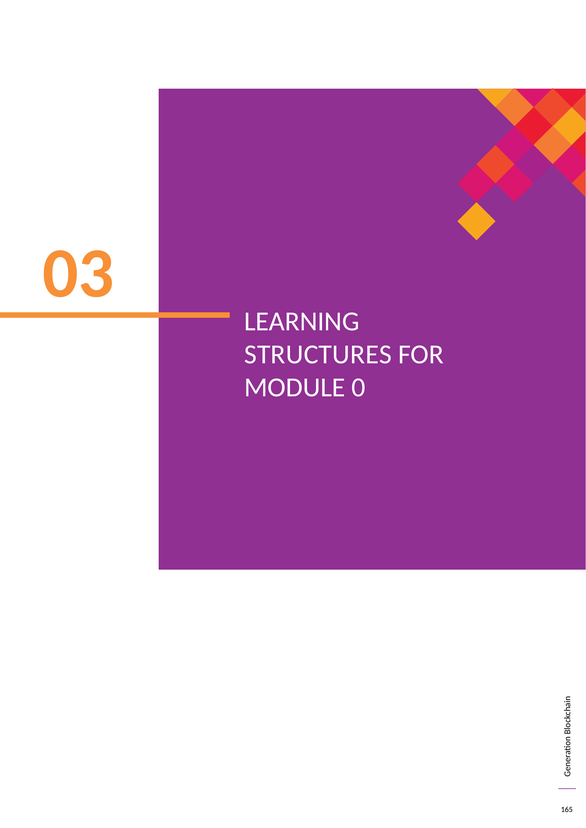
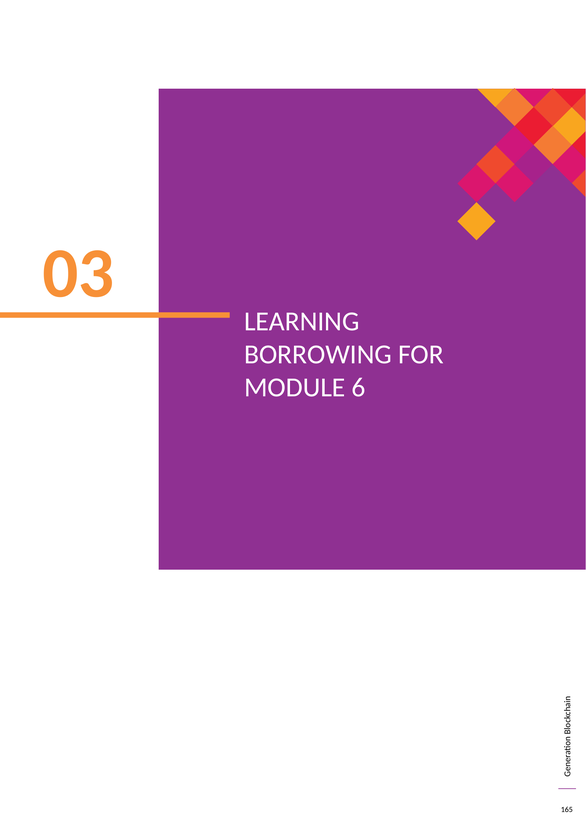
STRUCTURES: STRUCTURES -> BORROWING (318, 355)
0: 0 -> 6 (359, 388)
